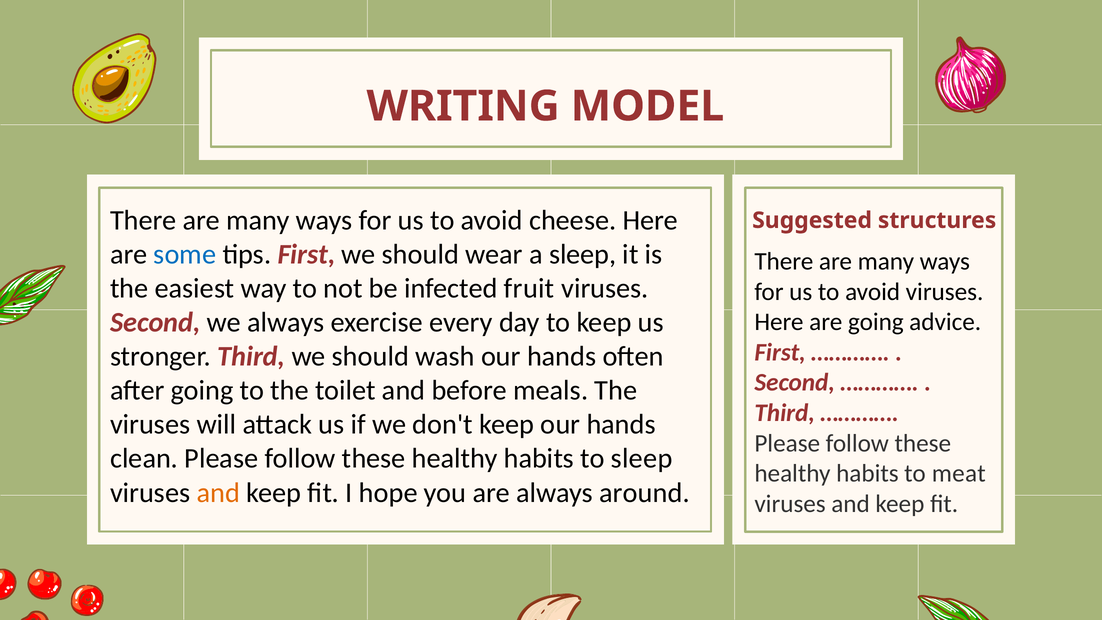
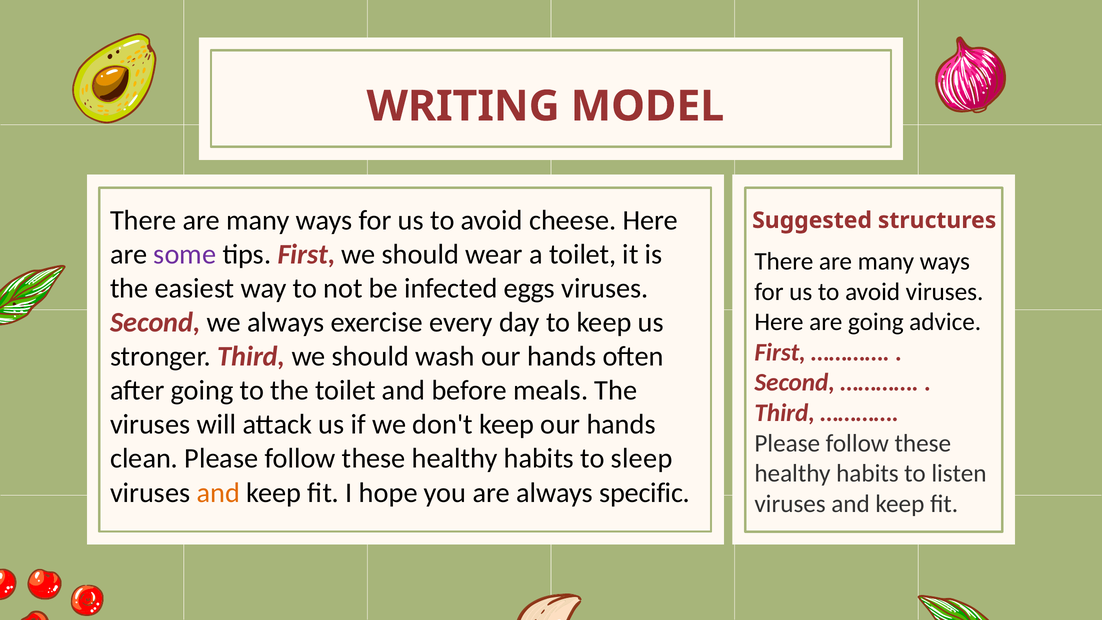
some colour: blue -> purple (185, 254)
a sleep: sleep -> toilet (583, 254)
fruit: fruit -> eggs (529, 288)
meat: meat -> listen (959, 473)
around: around -> specific (645, 493)
